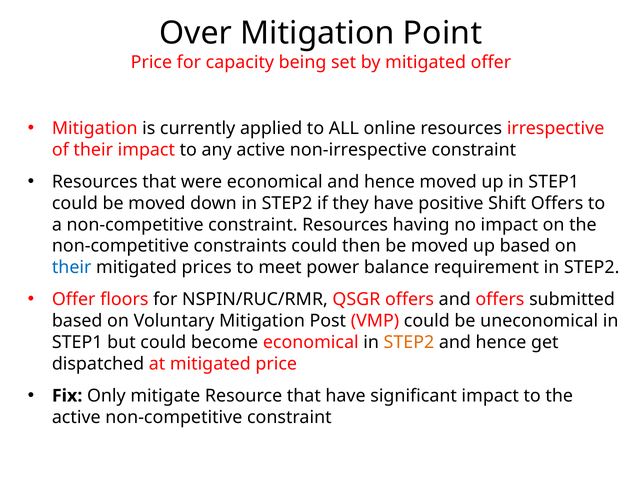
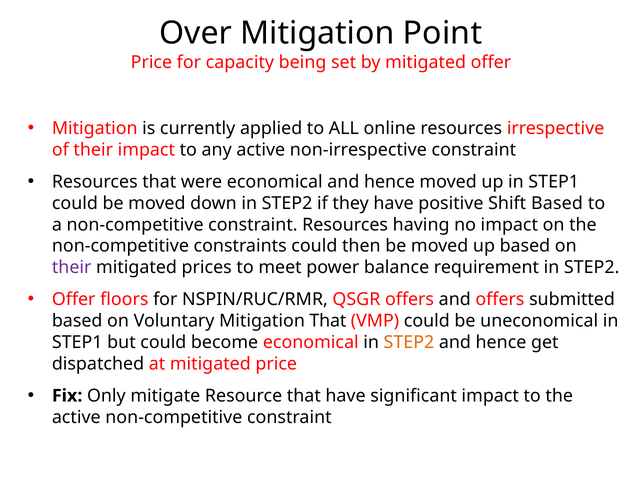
Shift Offers: Offers -> Based (557, 203)
their colour: blue -> purple (72, 268)
Mitigation Post: Post -> That (328, 321)
